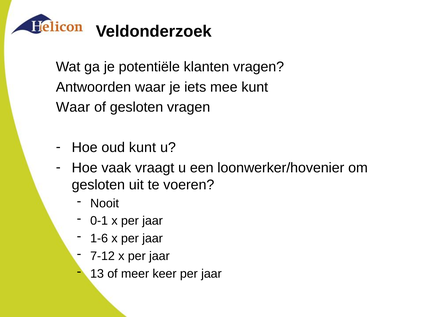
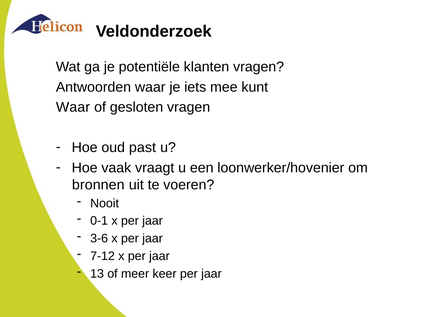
oud kunt: kunt -> past (143, 148)
gesloten: gesloten -> bronnen (98, 185)
1-6: 1-6 -> 3-6 (99, 239)
